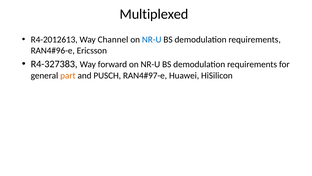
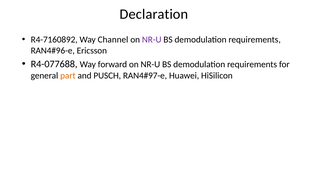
Multiplexed: Multiplexed -> Declaration (154, 14)
R4-2012613: R4-2012613 -> R4-7160892 (54, 39)
NR-U colour: blue -> purple (152, 39)
R4-327383: R4-327383 -> R4-077688 (54, 64)
